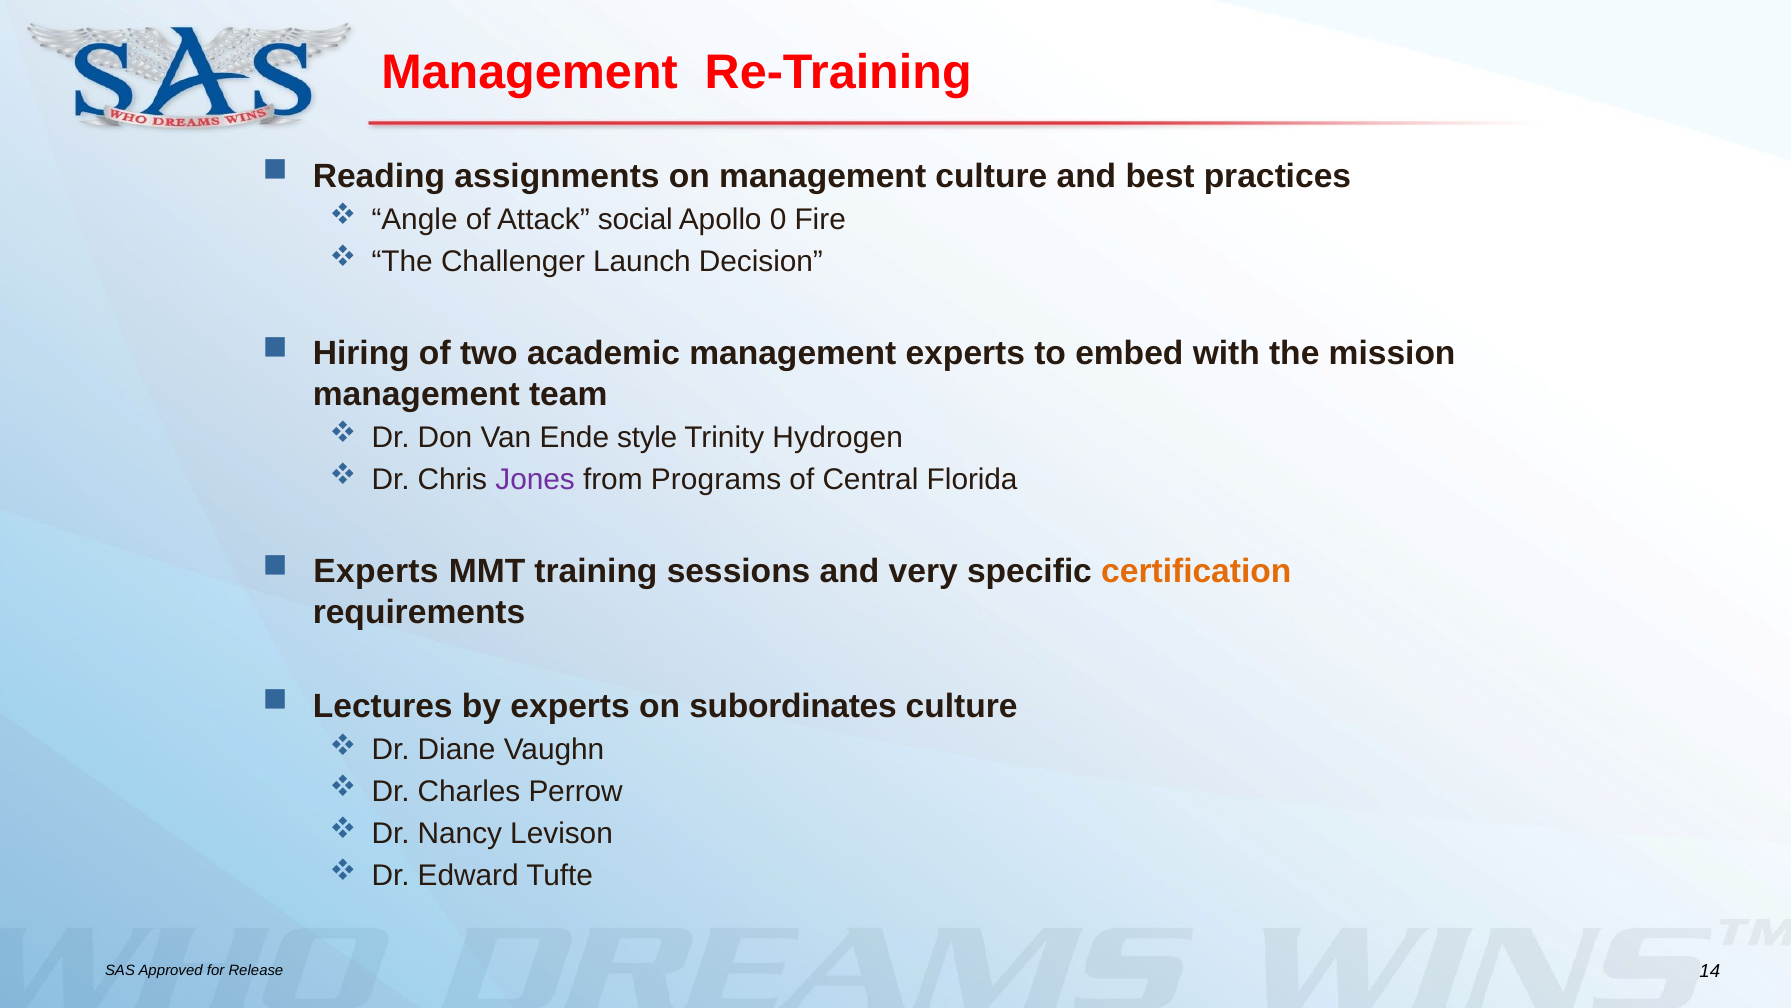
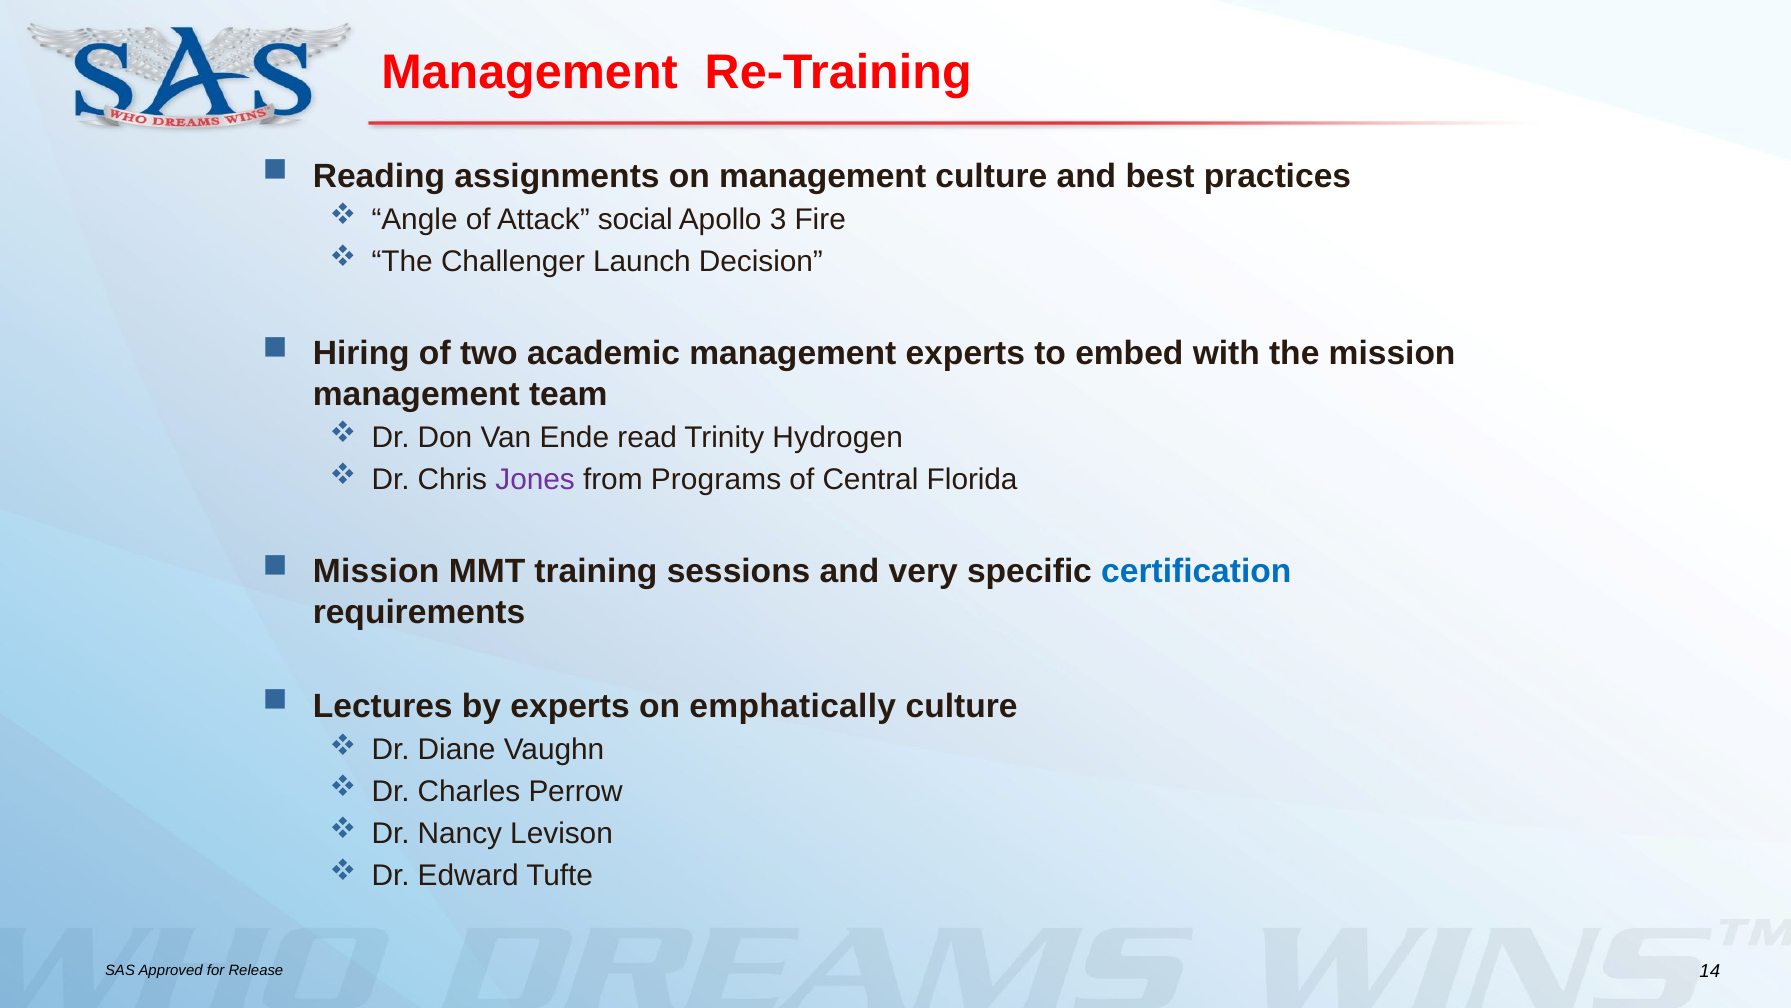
0: 0 -> 3 (778, 220)
style: style -> read (647, 438)
Experts: Experts -> Mission (376, 572)
certification colour: orange -> blue (1196, 572)
subordinates: subordinates -> emphatically (793, 706)
